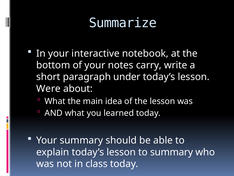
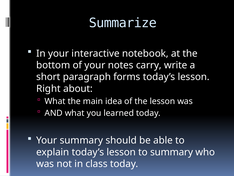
under: under -> forms (127, 77)
Were: Were -> Right (48, 88)
